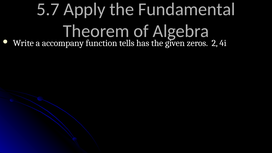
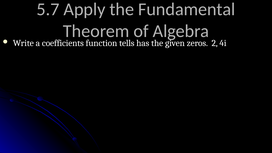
accompany: accompany -> coefficients (63, 43)
